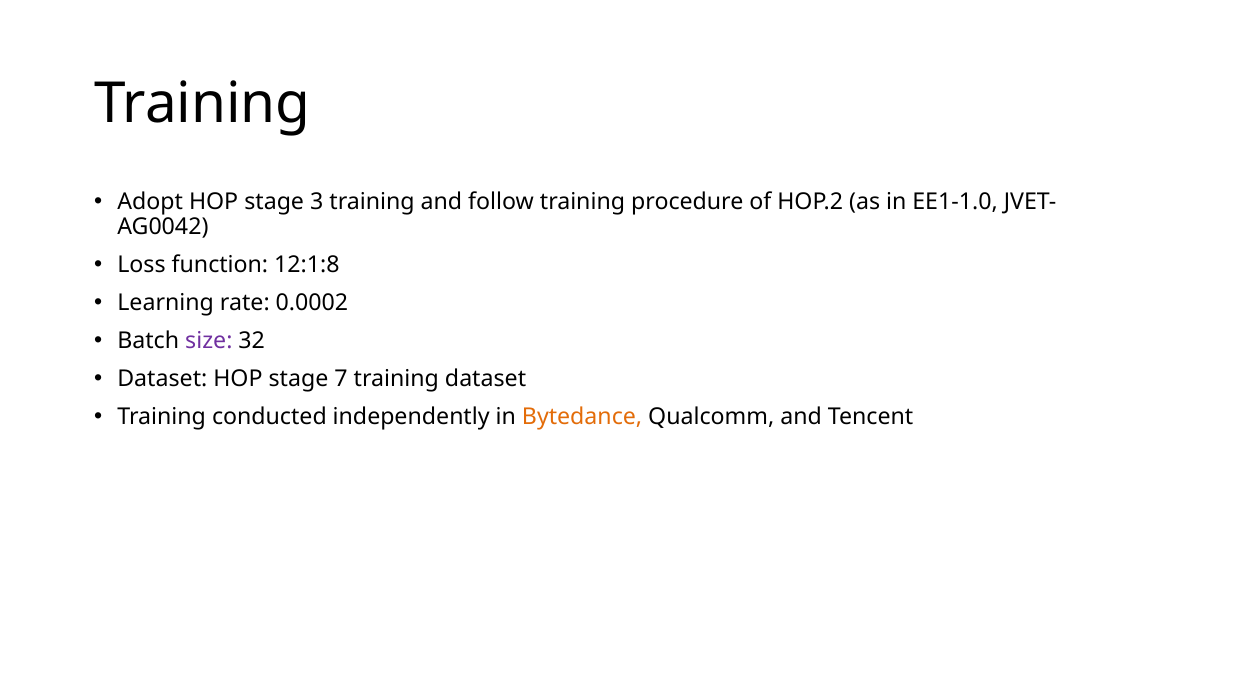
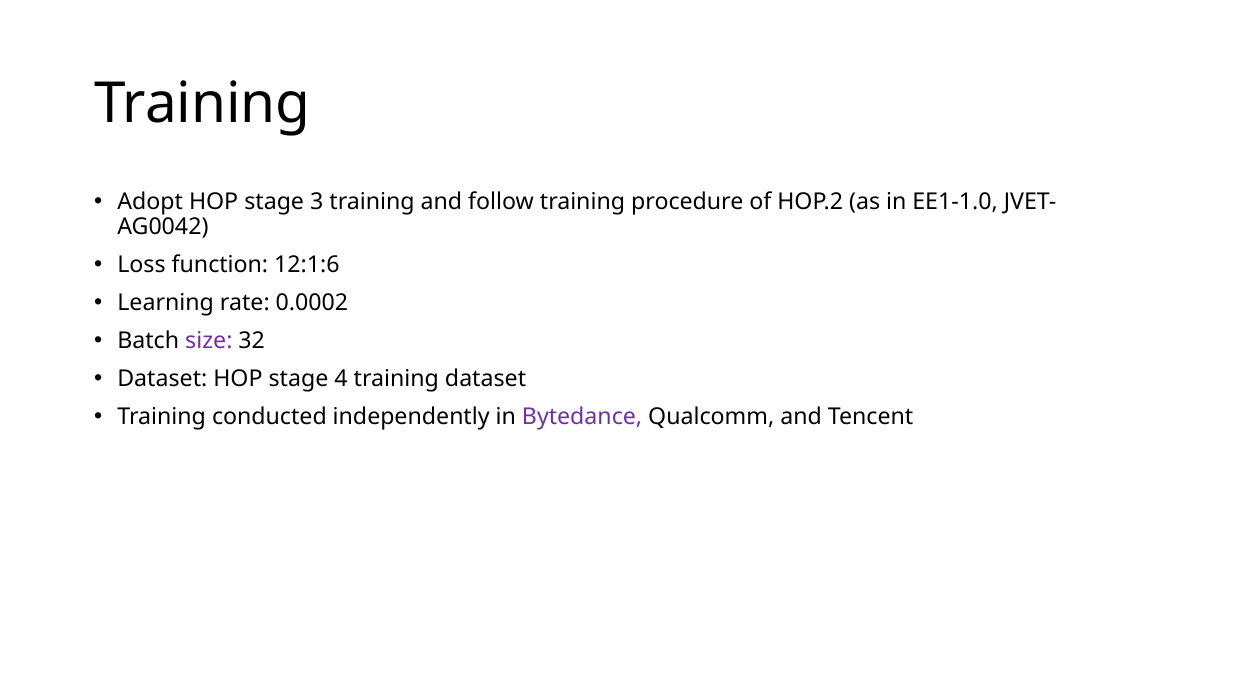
12:1:8: 12:1:8 -> 12:1:6 (307, 265)
7: 7 -> 4 (341, 379)
Bytedance colour: orange -> purple (582, 417)
